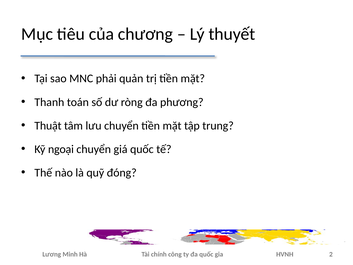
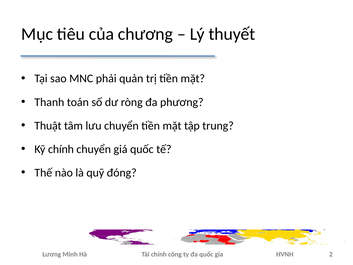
Kỹ ngoại: ngoại -> chính (61, 149)
